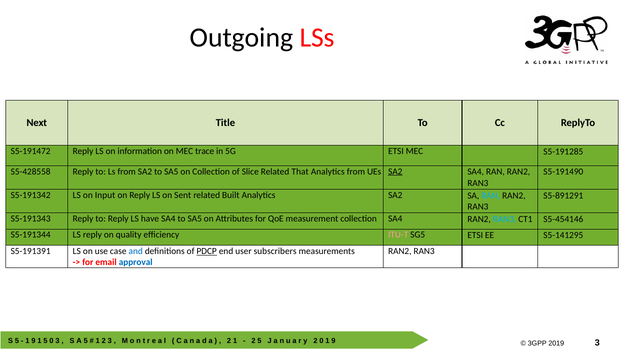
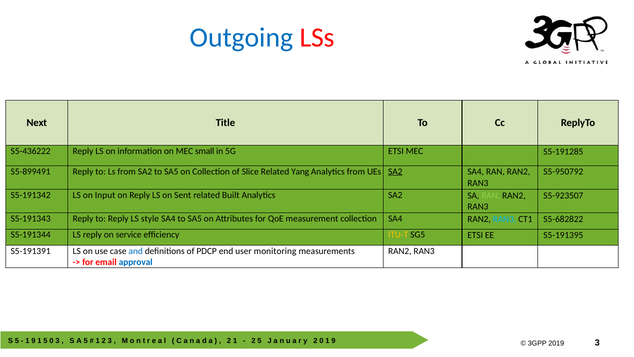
Outgoing colour: black -> blue (242, 38)
S5-191472: S5-191472 -> S5-436222 (31, 151)
trace: trace -> small (205, 151)
S5-428558: S5-428558 -> S5-899491 (31, 171)
That: That -> Yang (300, 171)
S5-191490: S5-191490 -> S5-950792 (563, 172)
RAN colour: light blue -> light green (491, 195)
S5-891291: S5-891291 -> S5-923507 (563, 195)
have: have -> style (150, 218)
S5-454146: S5-454146 -> S5-682822 (563, 219)
quality: quality -> service (129, 235)
ITU-T colour: pink -> yellow (398, 235)
S5-141295: S5-141295 -> S5-191395 (563, 235)
PDCP underline: present -> none (207, 251)
subscribers: subscribers -> monitoring (275, 251)
